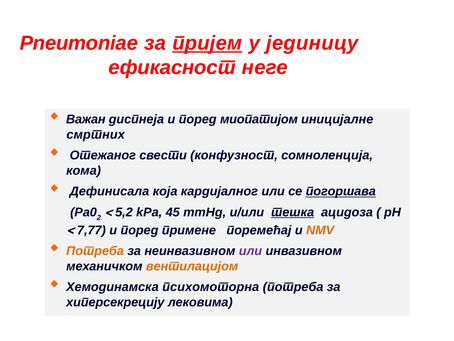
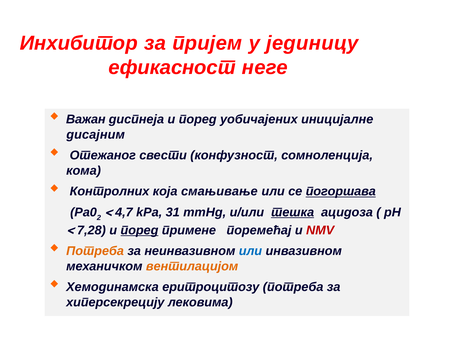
Pneumoniae: Pneumoniae -> Инхибитор (79, 43)
пријем underline: present -> none (207, 43)
миопатијом: миопатијом -> уобичајених (259, 119)
смртних: смртних -> дисајним (96, 134)
Дефинисала: Дефинисала -> Контролних (110, 191)
кардијалног: кардијалног -> смањивање (219, 191)
5,2: 5,2 -> 4,7 (124, 212)
45: 45 -> 31 (173, 212)
7,77: 7,77 -> 7,28 (91, 230)
поред underline: none -> present (139, 230)
NMV colour: orange -> red (320, 230)
или colour: purple -> blue (250, 251)
психомоторна: психомоторна -> еритроцитозу (211, 287)
